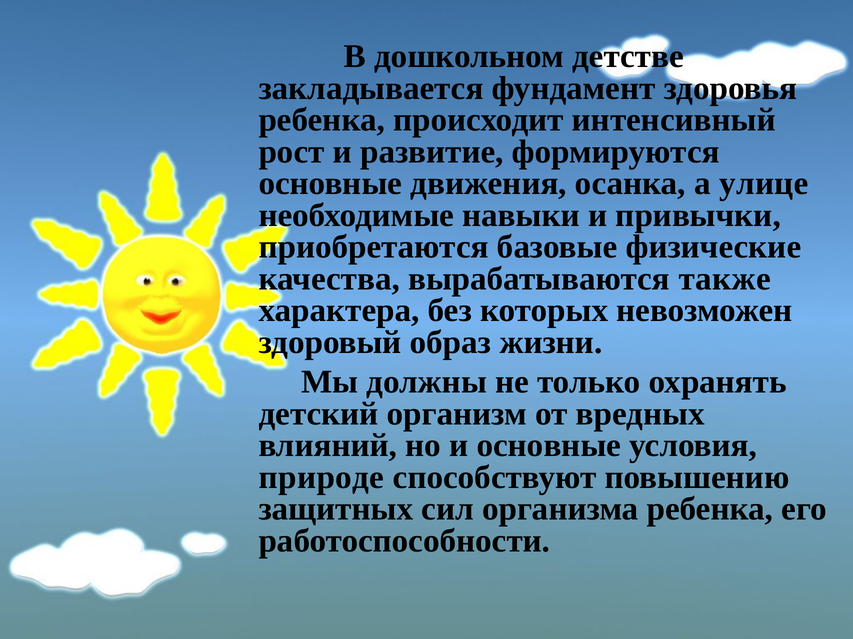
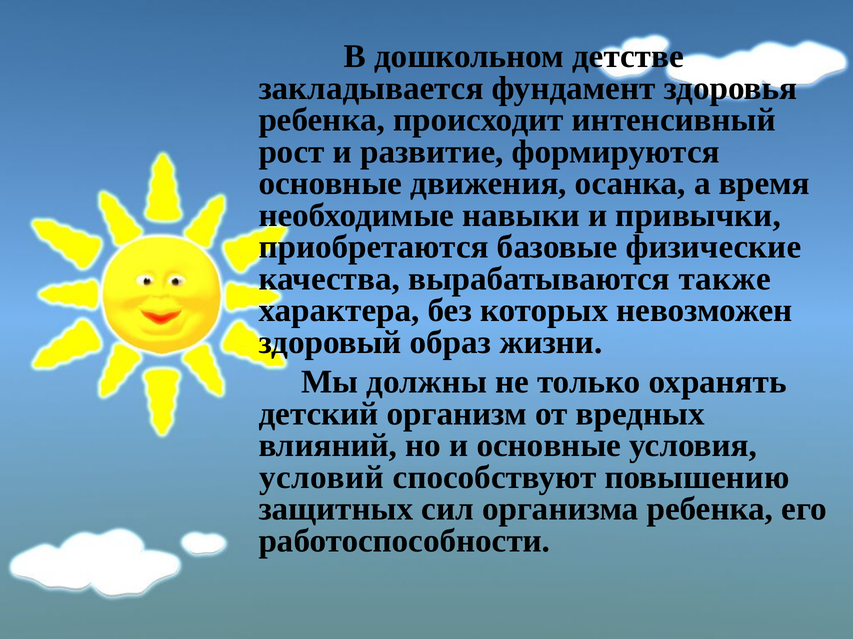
улице: улице -> время (764, 184)
природе: природе -> условий (321, 478)
